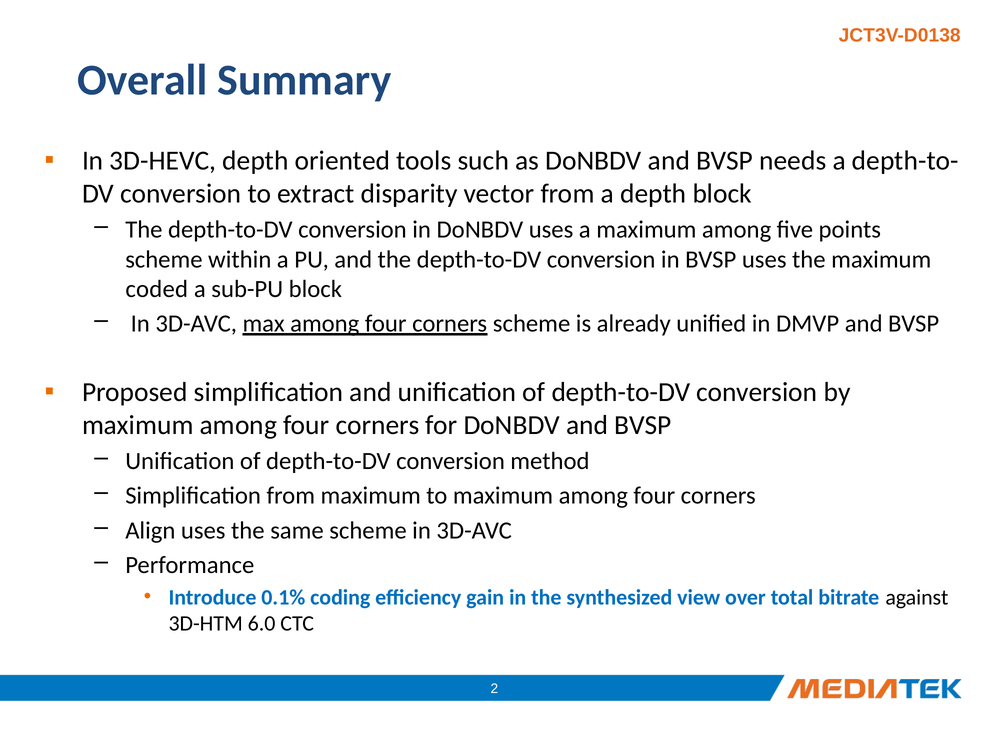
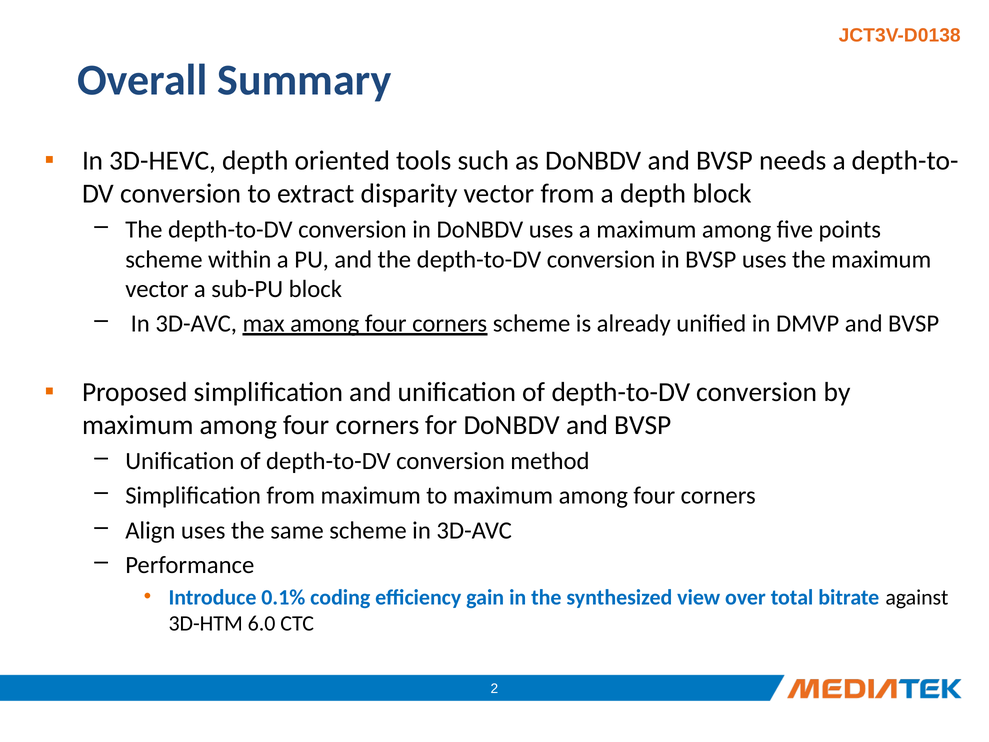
coded: coded -> vector (157, 289)
